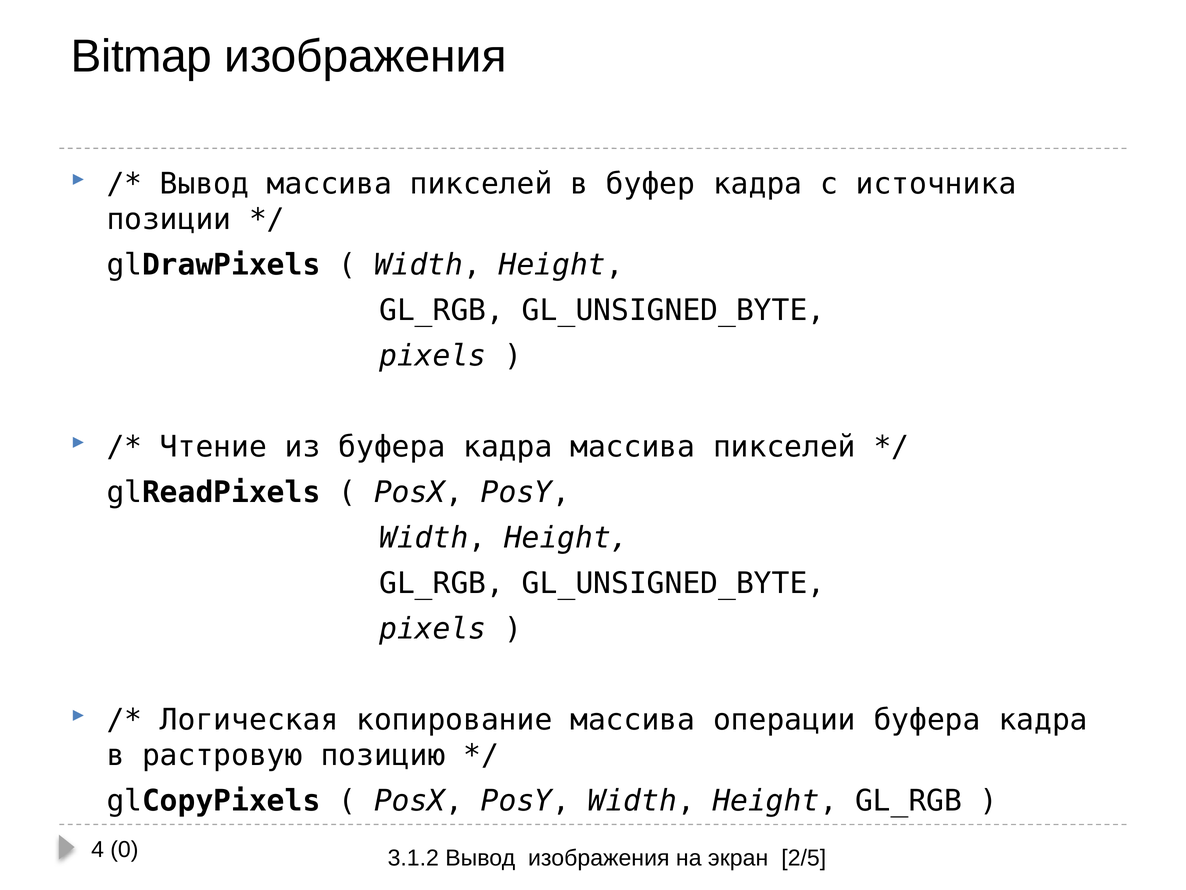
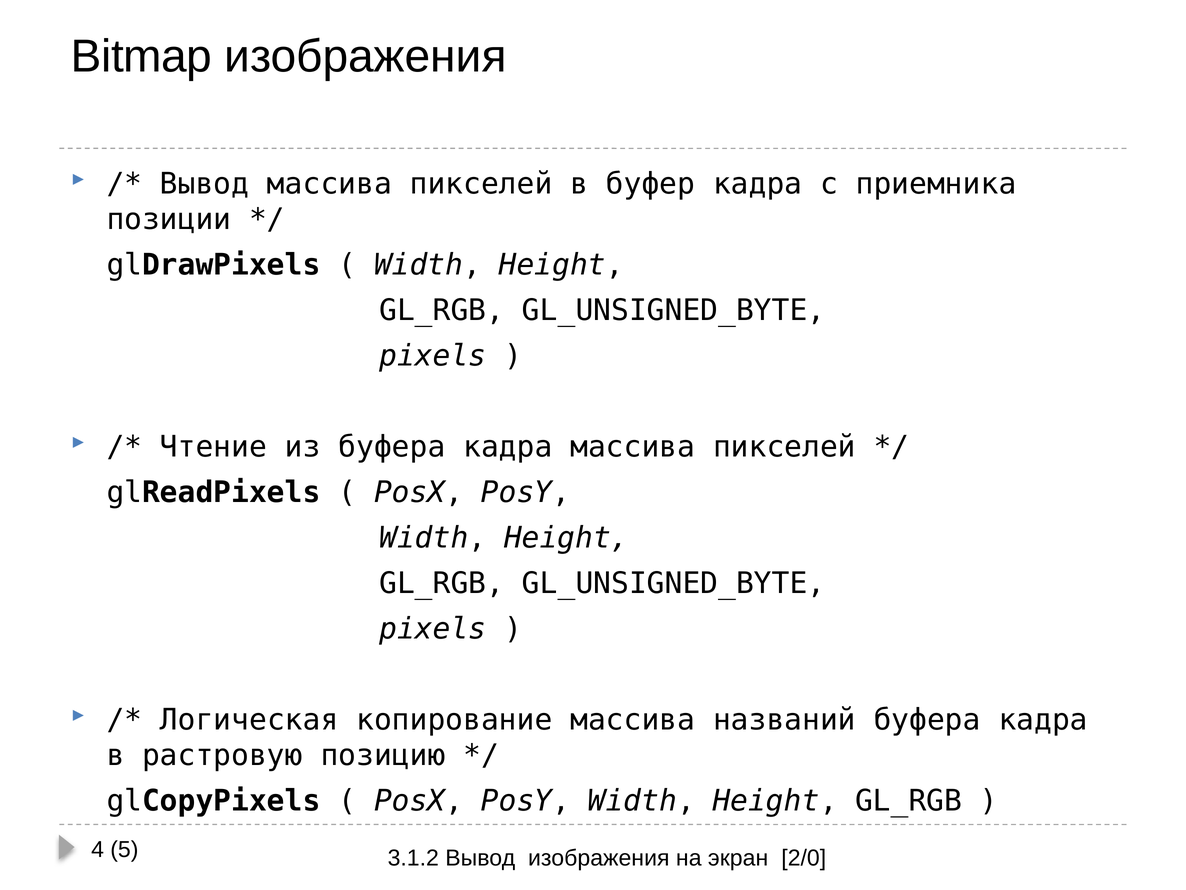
источника: источника -> приемника (936, 184)
операции: операции -> названий (784, 720)
0: 0 -> 5 (124, 849)
2/5: 2/5 -> 2/0 (804, 858)
